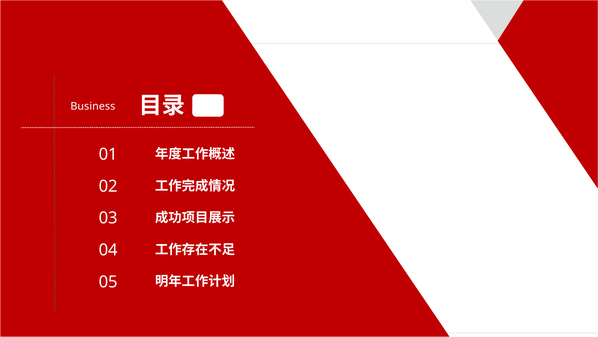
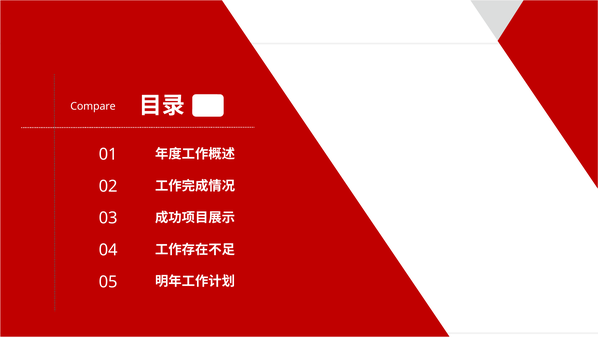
Business: Business -> Compare (93, 106)
